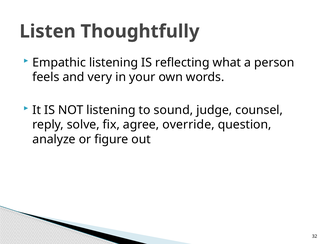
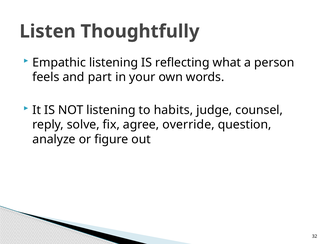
very: very -> part (100, 77)
sound: sound -> habits (173, 110)
